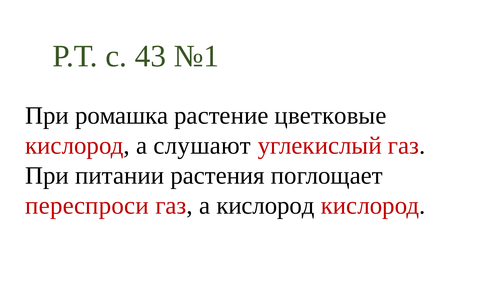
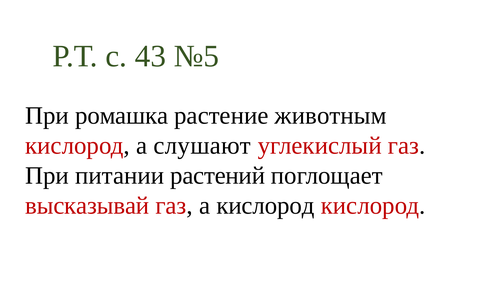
№1: №1 -> №5 (196, 56)
цветковые: цветковые -> животным (331, 116)
растения: растения -> растений (218, 175)
переспроси: переспроси -> высказывай (87, 205)
